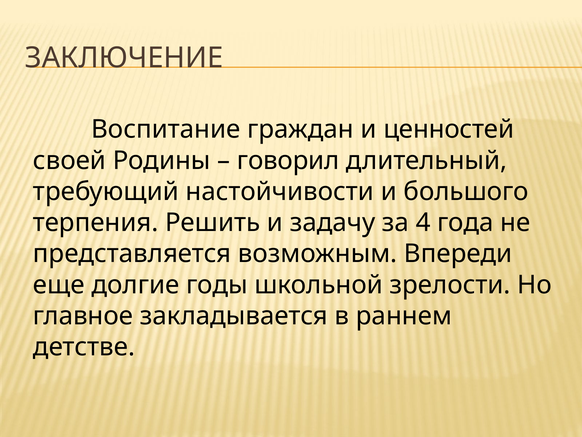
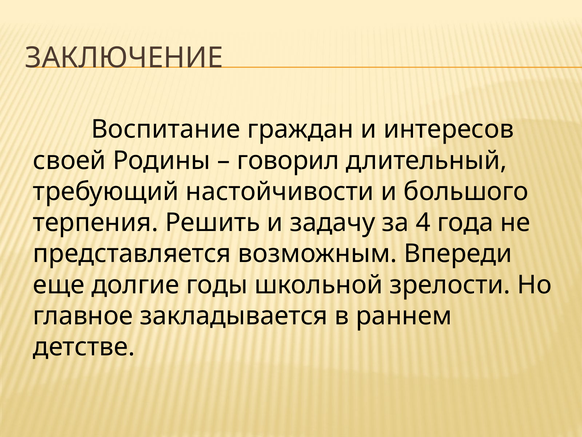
ценностей: ценностей -> интересов (449, 129)
